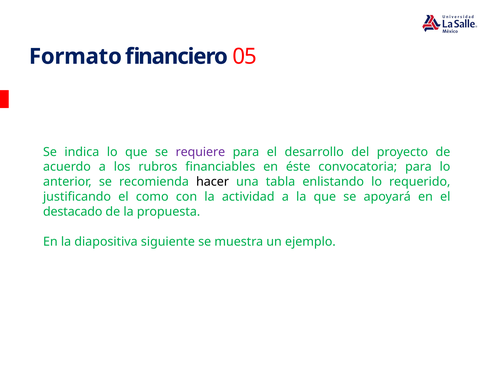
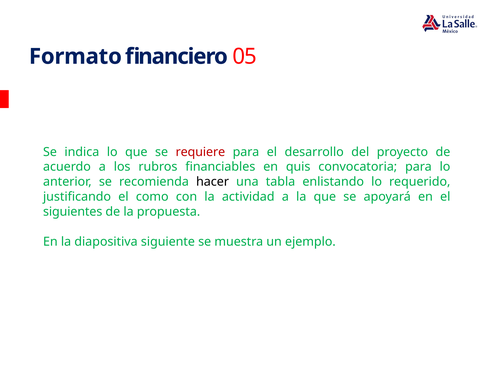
requiere colour: purple -> red (200, 152)
éste: éste -> quis (298, 167)
destacado: destacado -> siguientes (73, 212)
